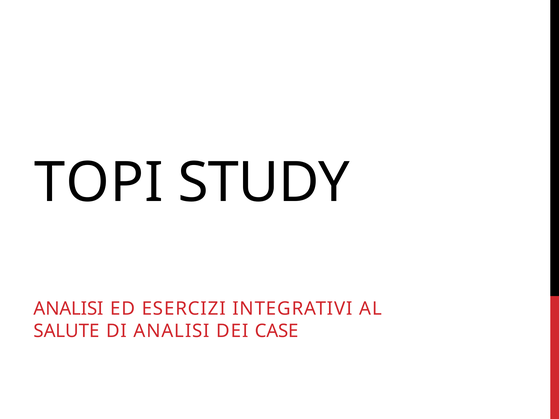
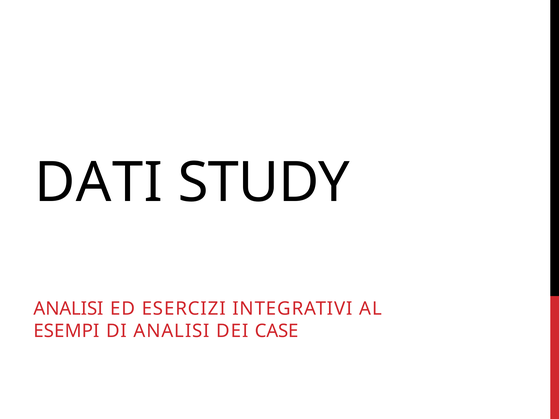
TOPI: TOPI -> DATI (99, 183)
SALUTE: SALUTE -> ESEMPI (66, 331)
